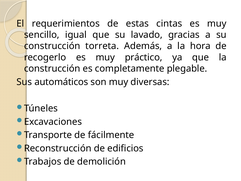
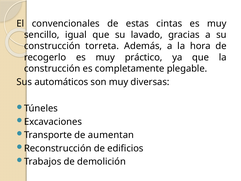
requerimientos: requerimientos -> convencionales (66, 24)
fácilmente: fácilmente -> aumentan (111, 135)
